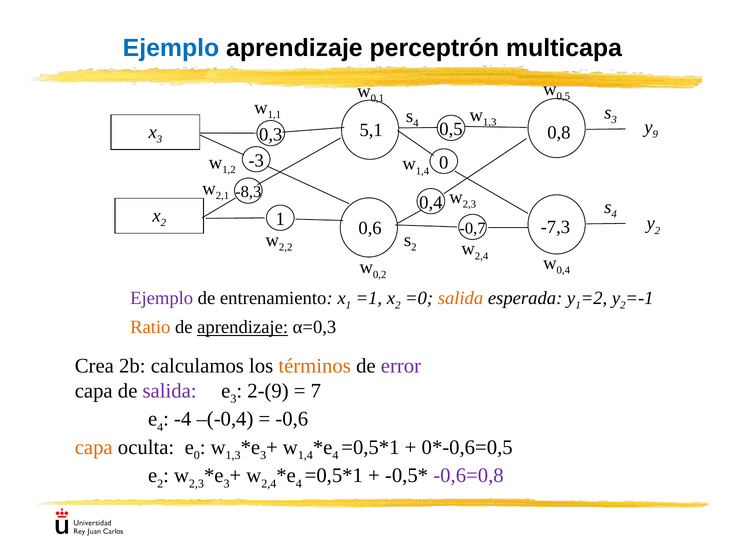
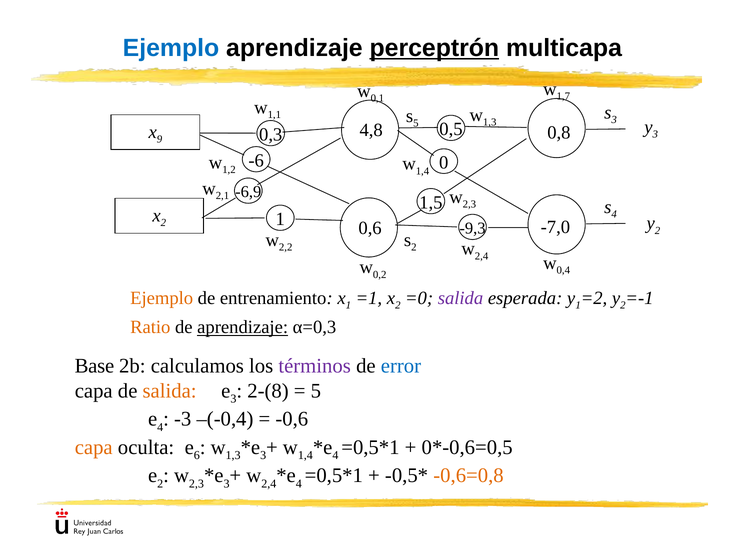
perceptrón underline: none -> present (434, 48)
0,5: 0,5 -> 1,7 (563, 96)
4: 4 -> 5 (416, 123)
9: 9 -> 3 (655, 134)
5,1: 5,1 -> 4,8 (371, 130)
3: 3 -> 9 (160, 139)
-3: -3 -> -6 (256, 160)
-8,3: -8,3 -> -6,9 (248, 192)
0,4: 0,4 -> 1,5 (431, 202)
-7,3: -7,3 -> -7,0 (555, 227)
-0,7: -0,7 -> -9,3 (473, 228)
Ejemplo colour: purple -> orange (162, 298)
salida colour: orange -> purple (461, 298)
Crea: Crea -> Base (94, 366)
términos colour: orange -> purple (315, 366)
error colour: purple -> blue (401, 366)
salida colour: purple -> orange (170, 391)
2-(9: 2-(9 -> 2-(8 (268, 391)
7: 7 -> 5 (316, 391)
-4: -4 -> -3 (183, 419)
0: 0 -> 6 (197, 455)
-0,6=0,8 colour: purple -> orange (469, 475)
